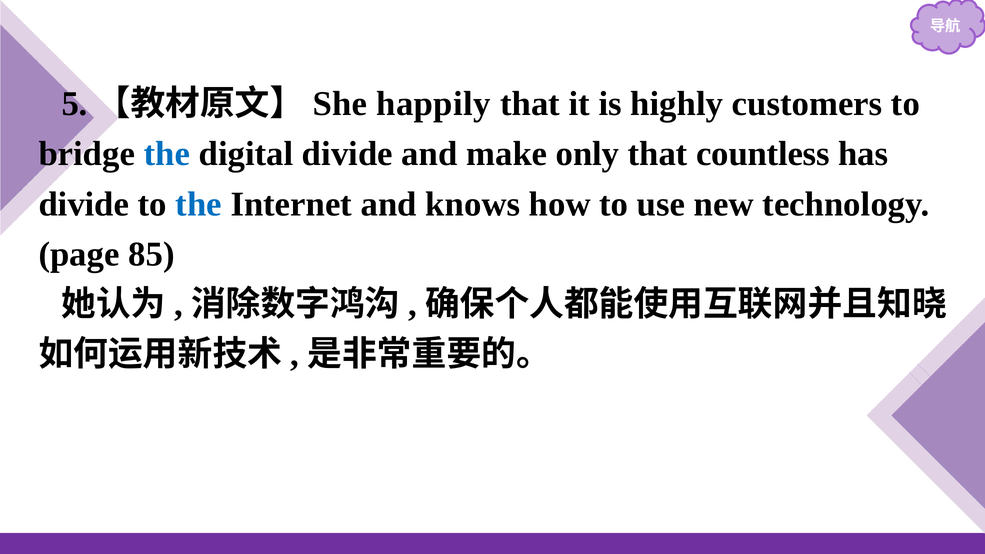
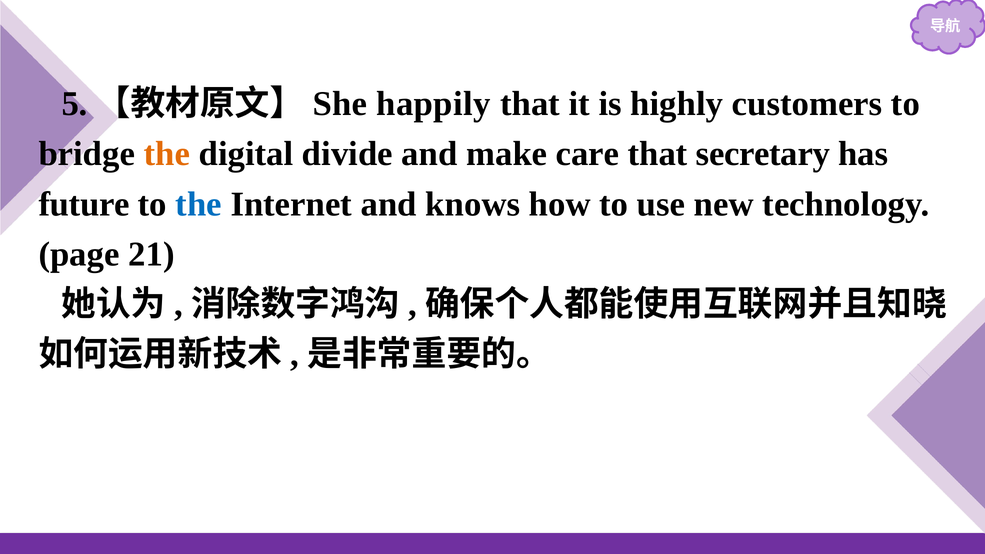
the colour: blue -> orange (167, 154)
only: only -> care (588, 154)
countless: countless -> secretary (763, 154)
divide: divide -> future (84, 204)
85: 85 -> 21 (151, 254)
